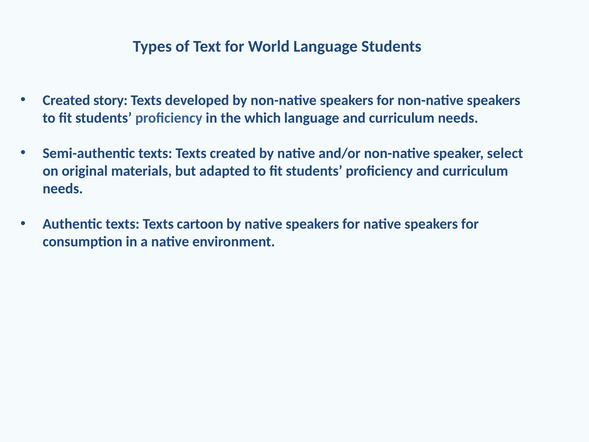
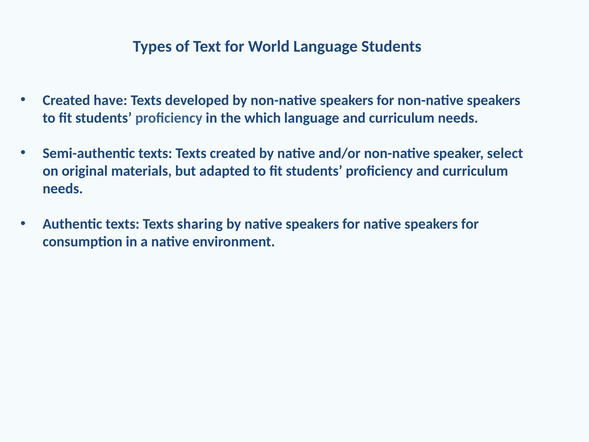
story: story -> have (110, 100)
cartoon: cartoon -> sharing (200, 224)
